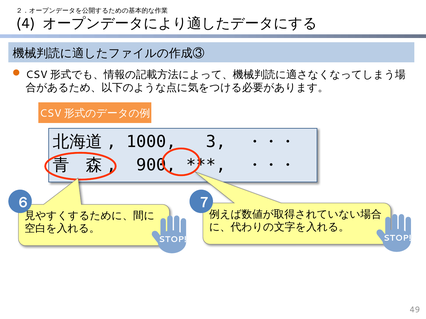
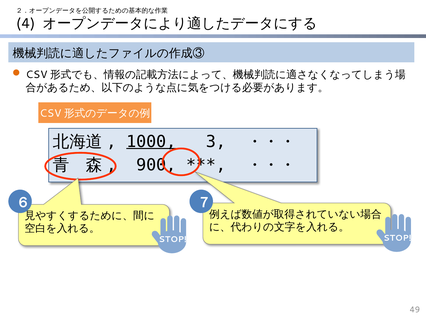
1000 underline: none -> present (151, 142)
